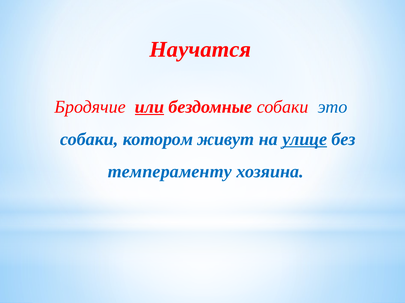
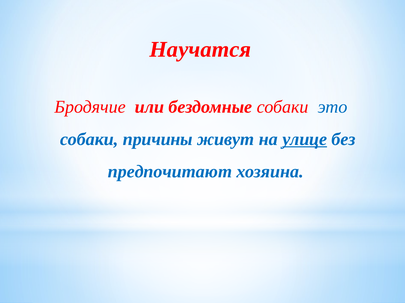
или underline: present -> none (150, 107)
котором: котором -> причины (158, 140)
темпераменту: темпераменту -> предпочитают (170, 172)
